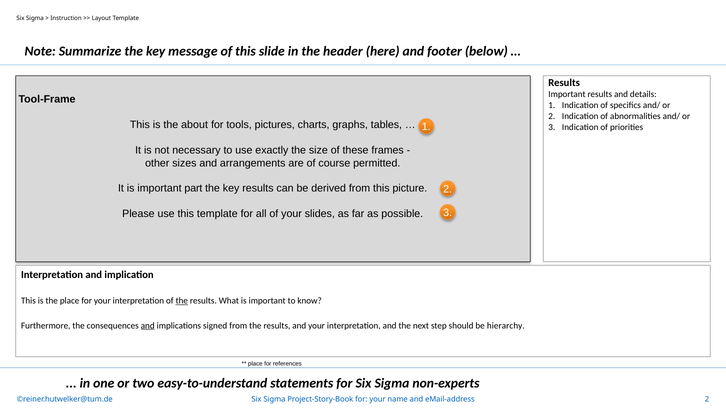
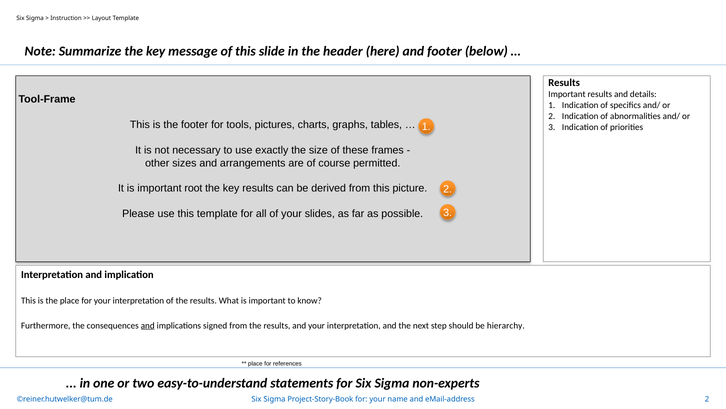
the about: about -> footer (195, 125)
part: part -> root (193, 188)
the underline: present -> none (182, 300)
